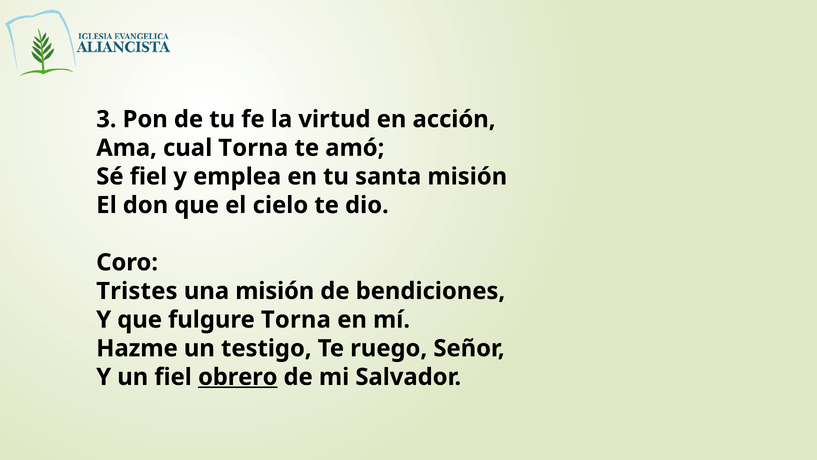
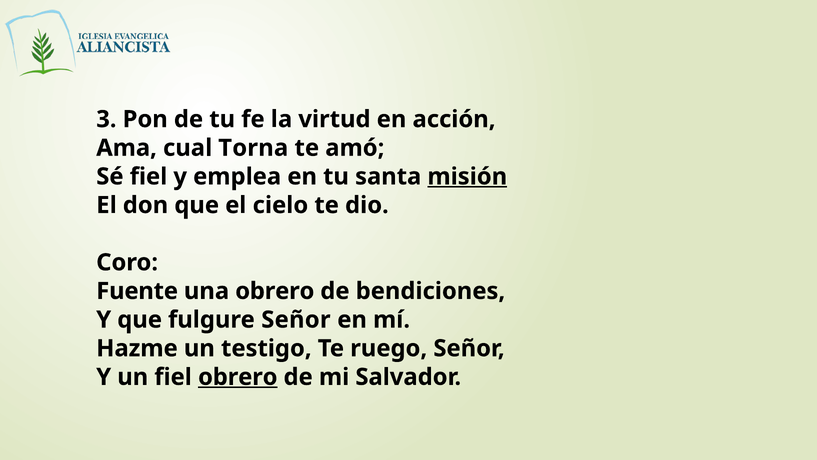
misión underline: none -> present (467, 176)
Tristes: Tristes -> Fuente (137, 291)
una misión: misión -> obrero (275, 291)
fulgure Torna: Torna -> Señor (296, 319)
